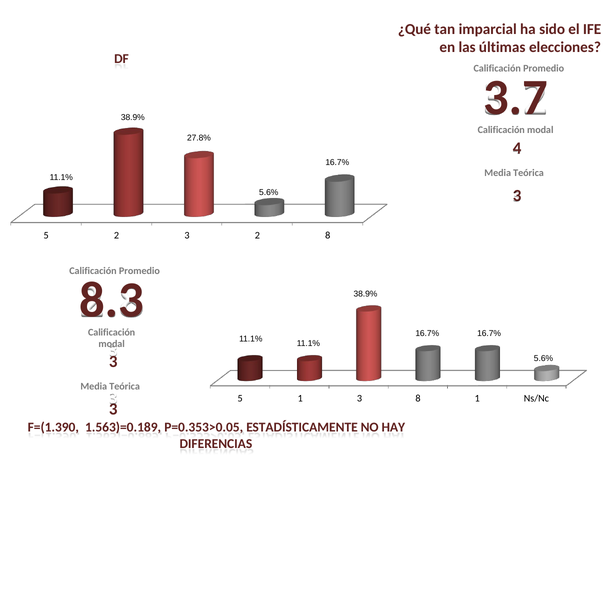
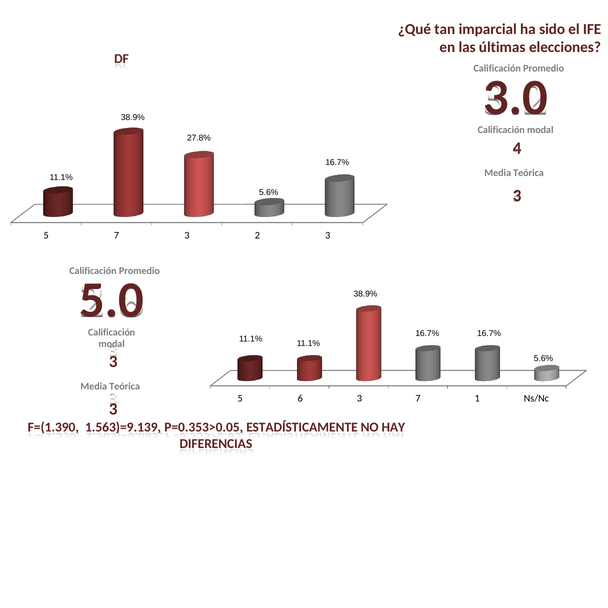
3.7: 3.7 -> 3.0 (515, 97)
5 2: 2 -> 7 (117, 235)
2 8: 8 -> 3 (328, 235)
8.3: 8.3 -> 5.0 (112, 300)
5 1: 1 -> 6 (300, 398)
3 8: 8 -> 7 (418, 398)
1.563)=0.189: 1.563)=0.189 -> 1.563)=9.139 (123, 427)
